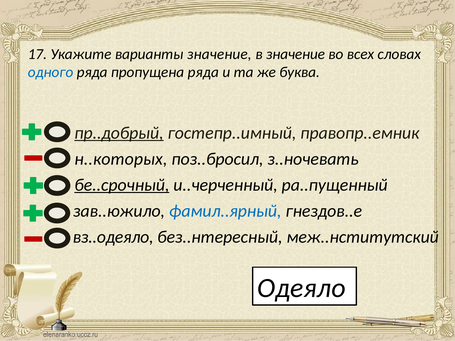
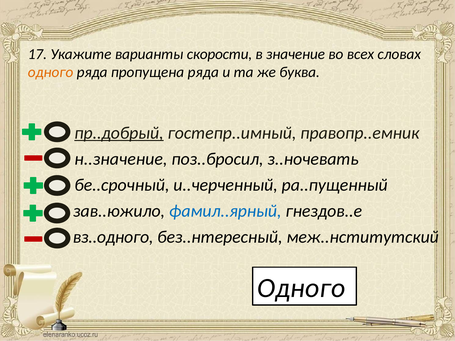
варианты значение: значение -> скорости (219, 54)
одного colour: blue -> orange (51, 72)
н..которых: н..которых -> н..значение (121, 159)
бе..срочный underline: present -> none (122, 185)
вз..одеяло: вз..одеяло -> вз..одного (113, 237)
Одеяло: Одеяло -> Одного (301, 288)
